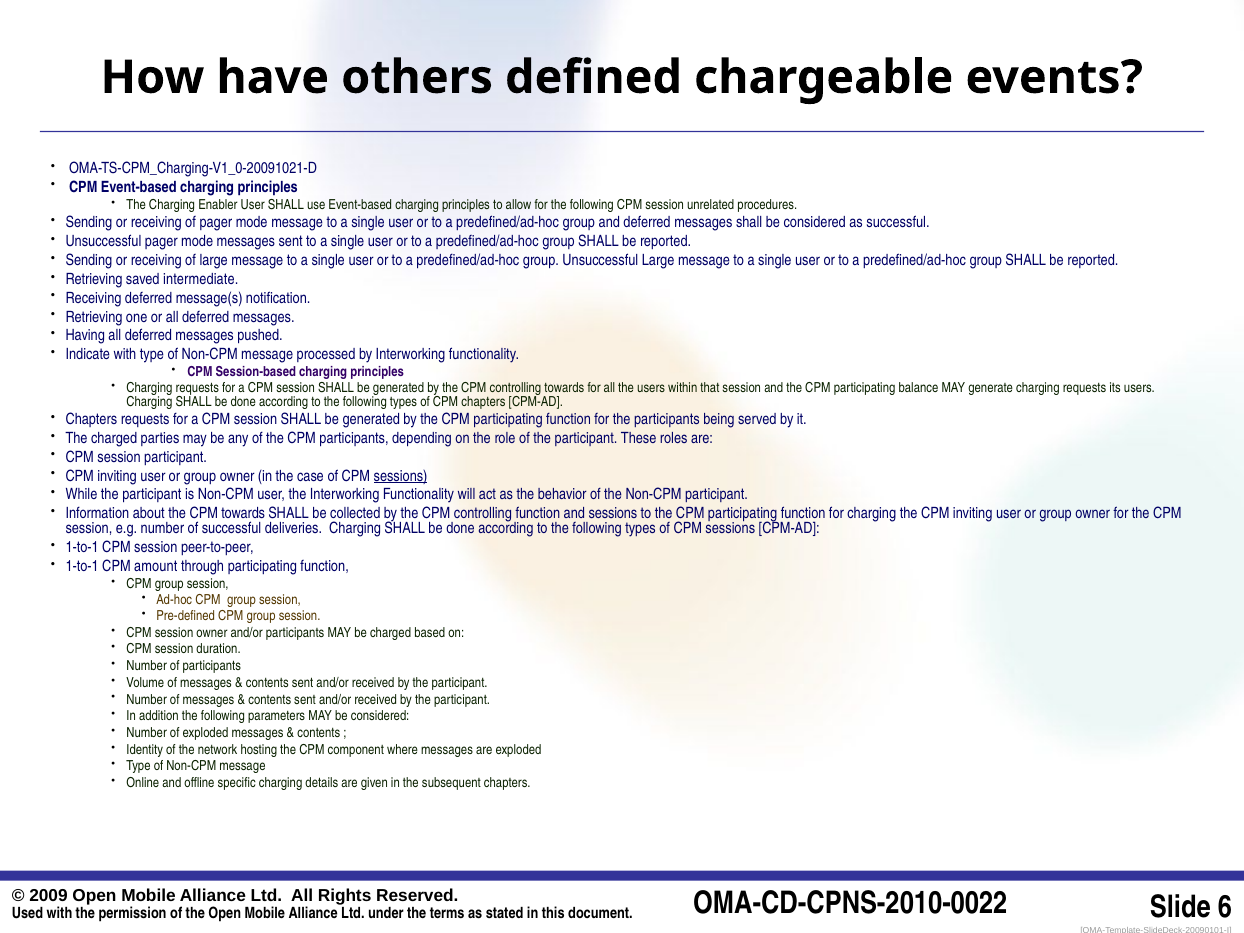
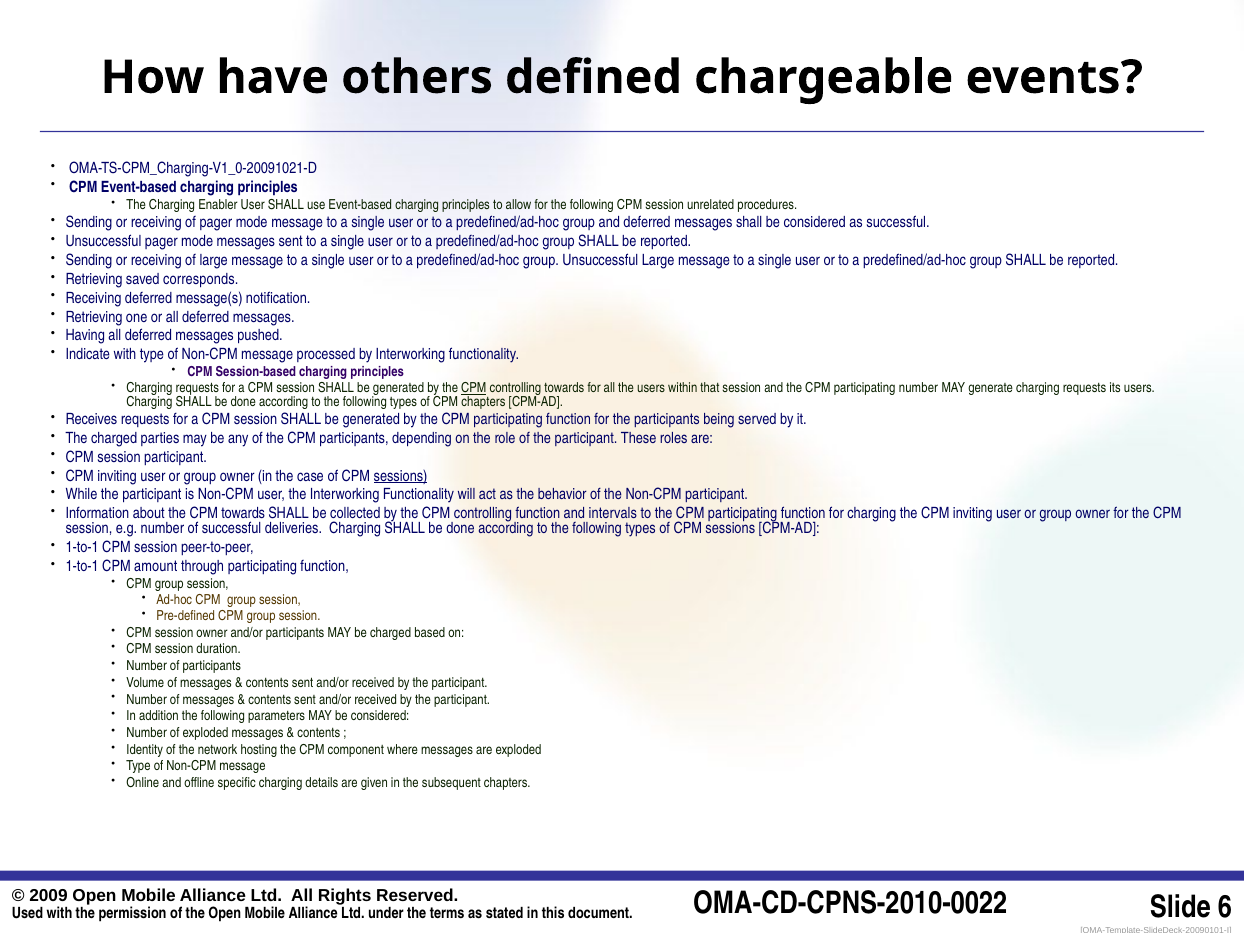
intermediate: intermediate -> corresponds (201, 279)
CPM underline: none -> present (474, 388)
participating balance: balance -> number (918, 388)
Chapters: Chapters -> Receives (91, 419)
and sessions: sessions -> intervals (613, 514)
